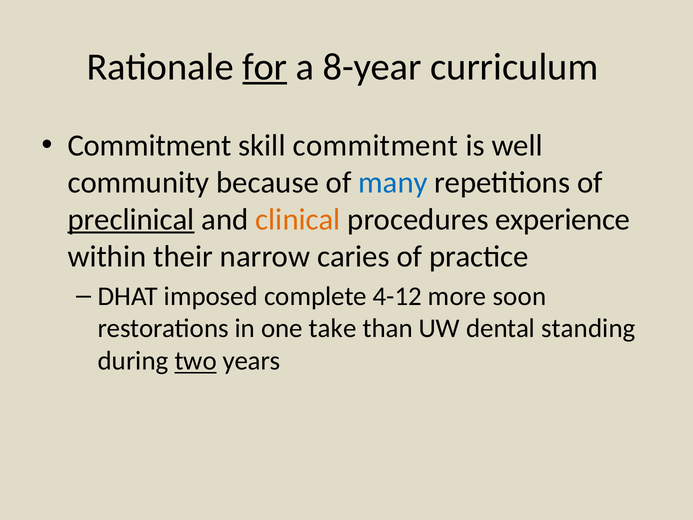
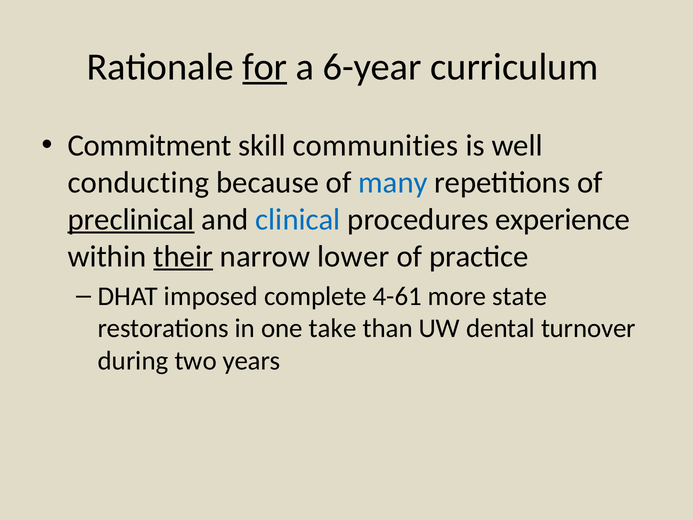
8-year: 8-year -> 6-year (372, 67)
skill commitment: commitment -> communities (375, 145)
community: community -> conducting (138, 182)
clinical colour: orange -> blue (298, 219)
their underline: none -> present (183, 256)
caries: caries -> lower (353, 256)
4-12: 4-12 -> 4-61 (397, 296)
soon: soon -> state (520, 296)
standing: standing -> turnover (588, 328)
two underline: present -> none (196, 361)
